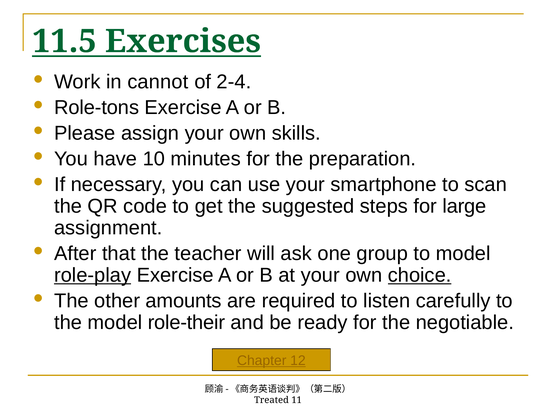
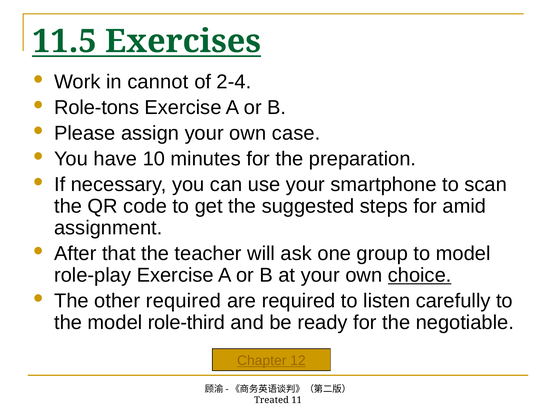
skills: skills -> case (296, 133)
large: large -> amid (464, 206)
role-play underline: present -> none (93, 275)
other amounts: amounts -> required (183, 301)
role-their: role-their -> role-third (186, 323)
